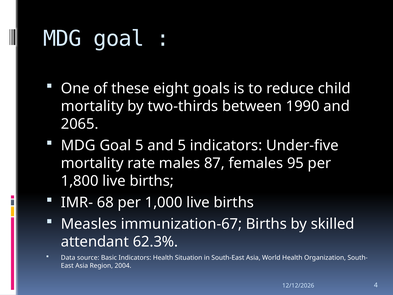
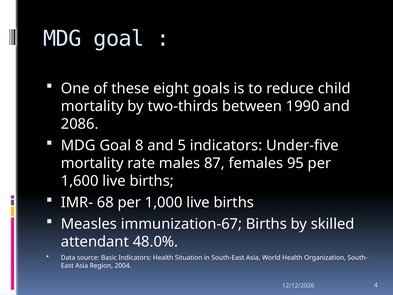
2065: 2065 -> 2086 (80, 124)
Goal 5: 5 -> 8 (139, 145)
1,800: 1,800 -> 1,600 (80, 181)
62.3%: 62.3% -> 48.0% (155, 242)
